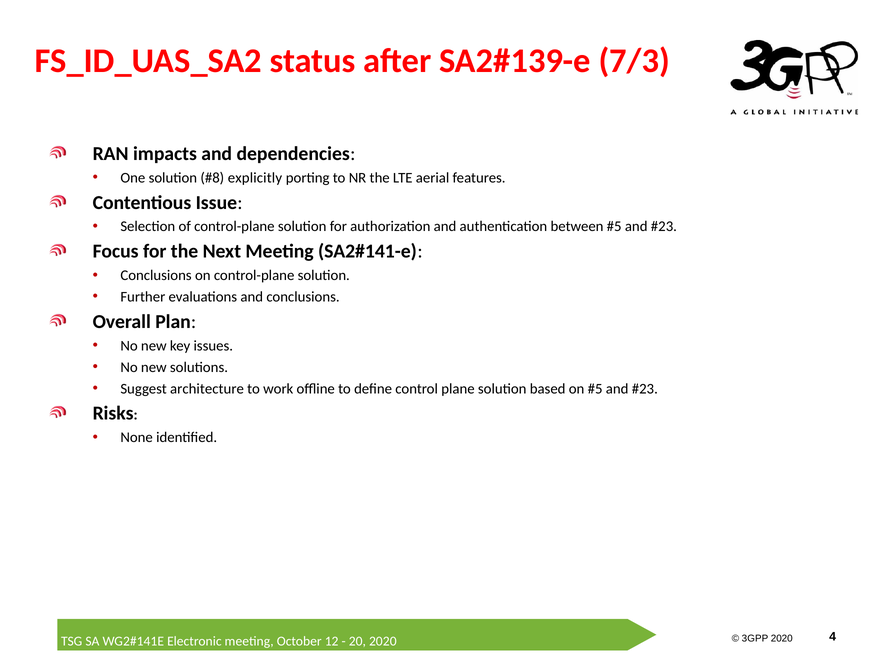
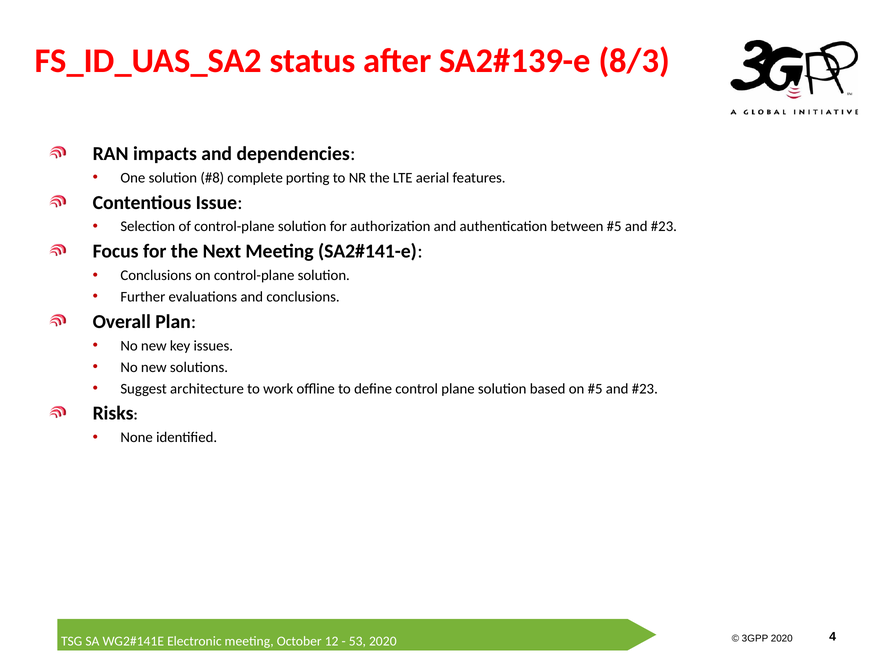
7/3: 7/3 -> 8/3 (634, 61)
explicitly: explicitly -> complete (255, 178)
20: 20 -> 53 (357, 641)
